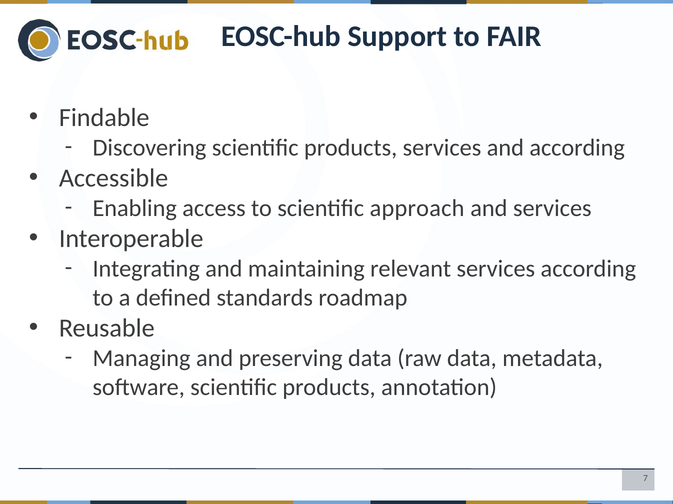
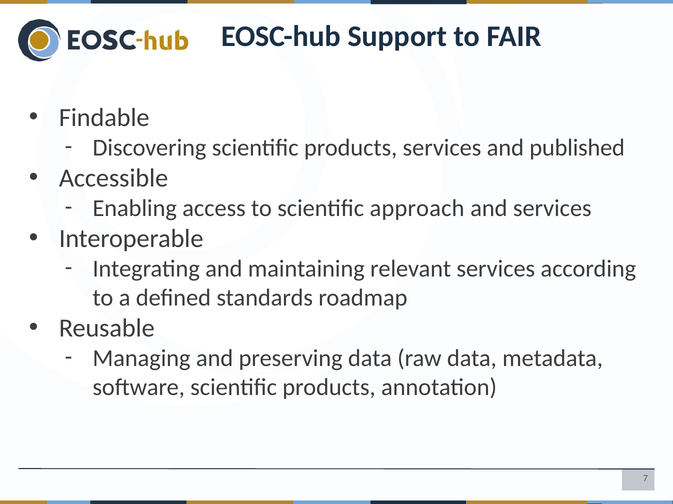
and according: according -> published (577, 148)
